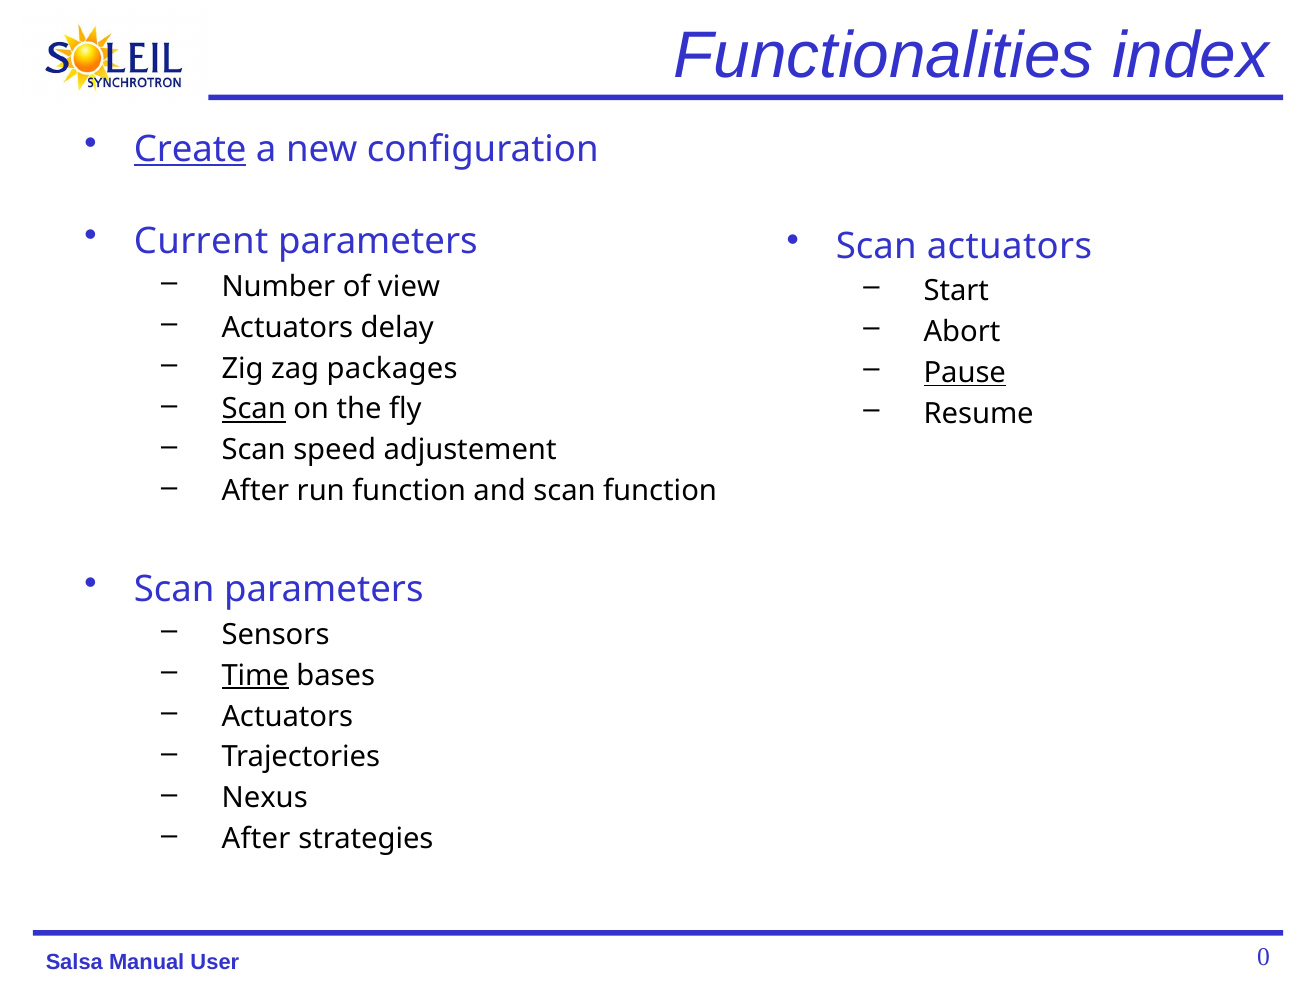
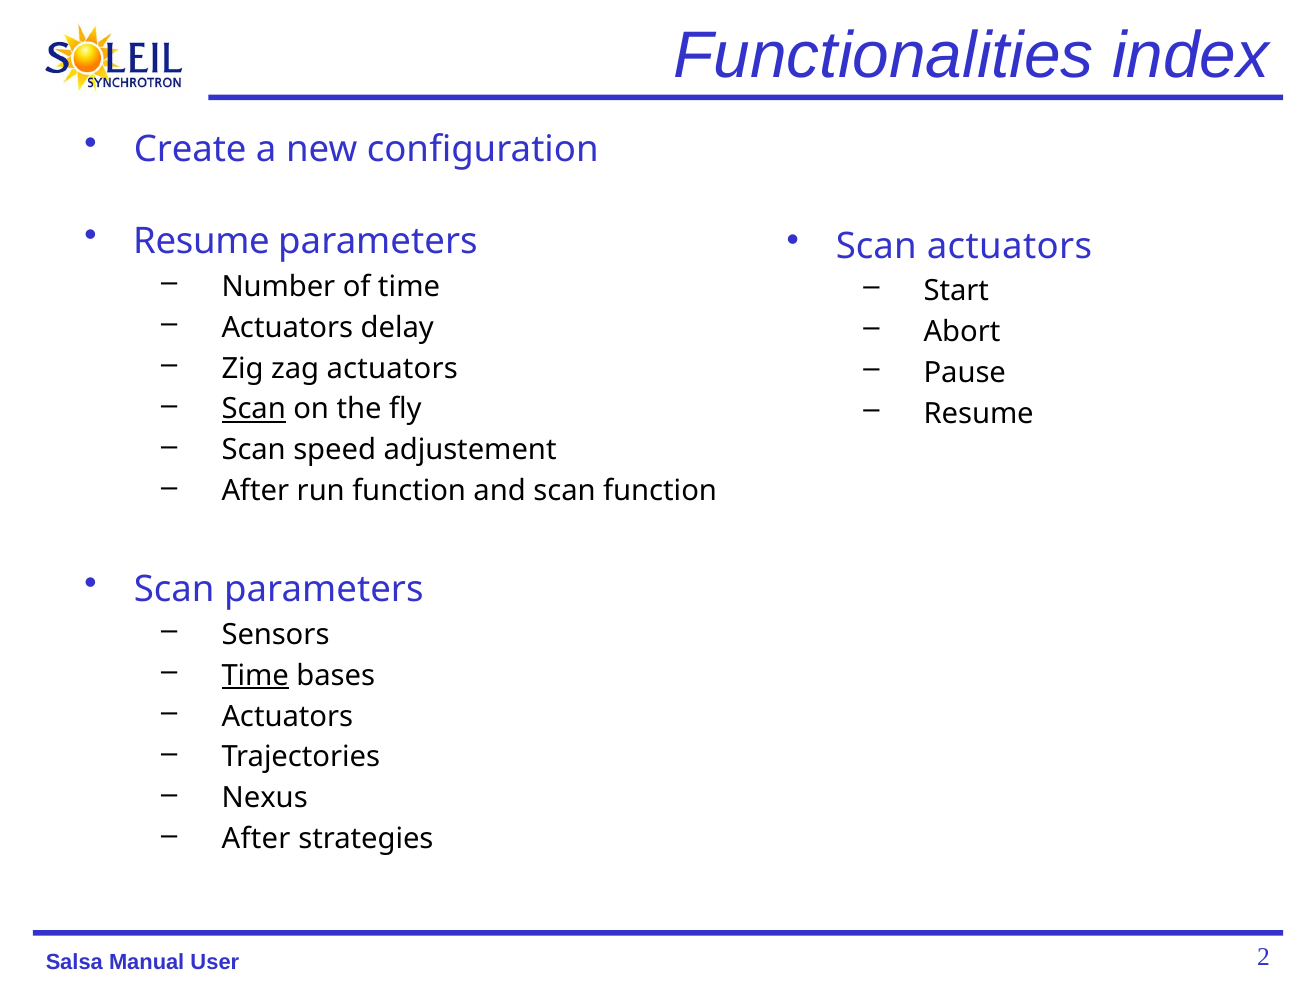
Create underline: present -> none (190, 150)
Current: Current -> Resume (201, 242)
of view: view -> time (409, 287)
zag packages: packages -> actuators (392, 368)
Pause underline: present -> none (965, 373)
0: 0 -> 2 (1264, 957)
